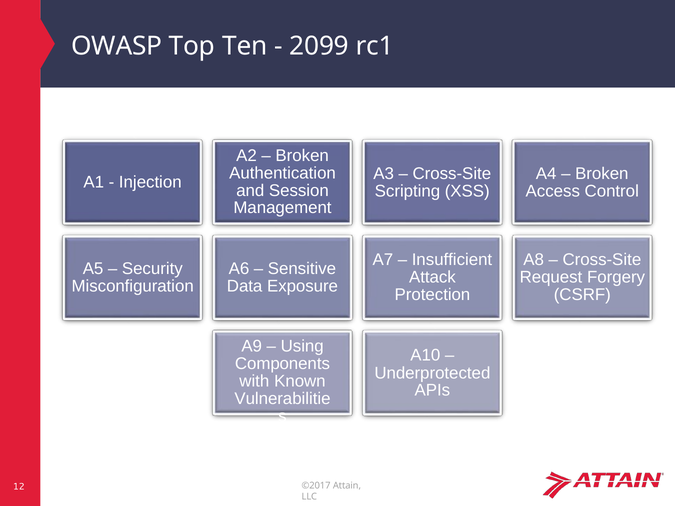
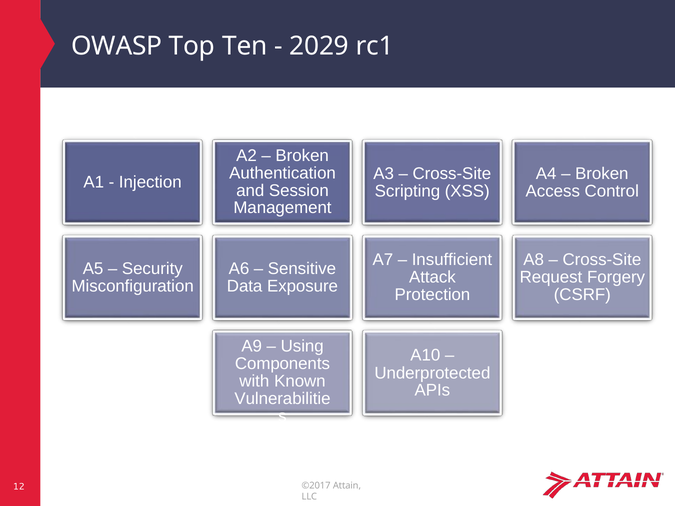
2099: 2099 -> 2029 (319, 46)
